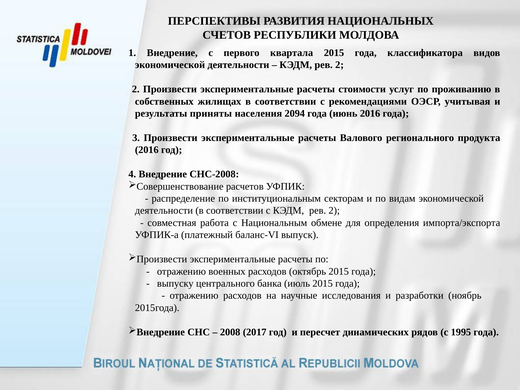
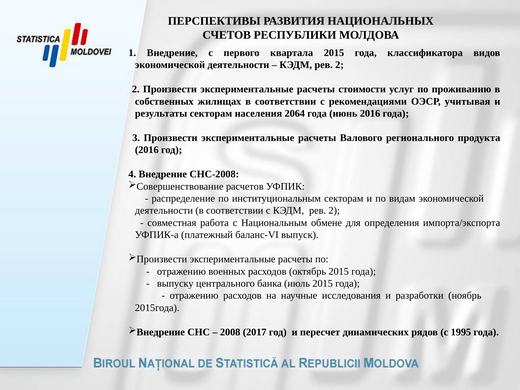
результаты приняты: приняты -> секторам (211, 114)
2094: 2094 -> 2064 (295, 114)
